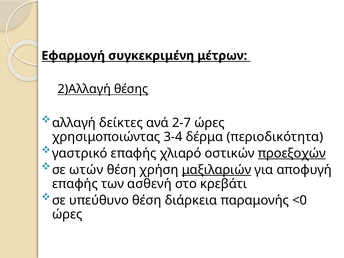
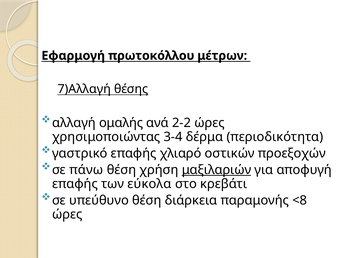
συγκεκριμένη: συγκεκριμένη -> πρωτοκόλλου (151, 56)
2)Αλλαγή: 2)Αλλαγή -> 7)Αλλαγή (84, 89)
δείκτες: δείκτες -> ομαλής (121, 123)
2-7: 2-7 -> 2-2 (182, 123)
προεξοχών underline: present -> none (292, 153)
ωτών: ωτών -> πάνω (86, 170)
ασθενή: ασθενή -> εύκολα (149, 184)
<0: <0 -> <8 (300, 200)
